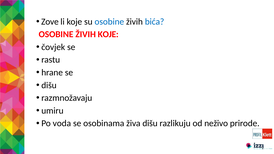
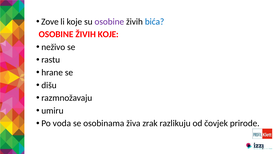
osobine colour: blue -> purple (109, 22)
čovjek: čovjek -> neživo (53, 47)
živa dišu: dišu -> zrak (150, 123)
neživo: neživo -> čovjek (216, 123)
